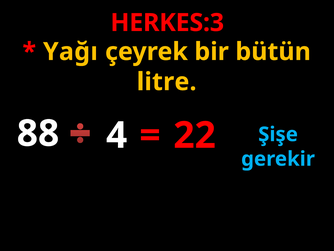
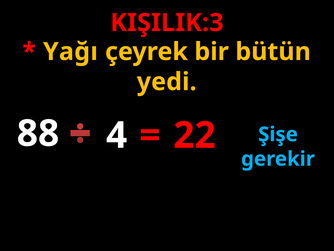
HERKES:3: HERKES:3 -> KIŞILIK:3 (167, 23)
litre: litre -> yedi (167, 82)
